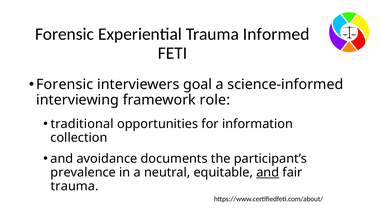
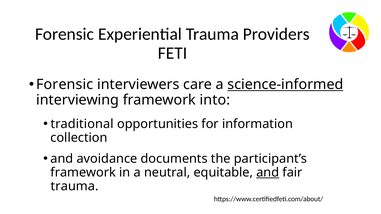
Informed: Informed -> Providers (276, 34)
goal: goal -> care (198, 85)
science-informed underline: none -> present (285, 85)
role: role -> into (215, 100)
prevalence: prevalence -> framework (83, 173)
